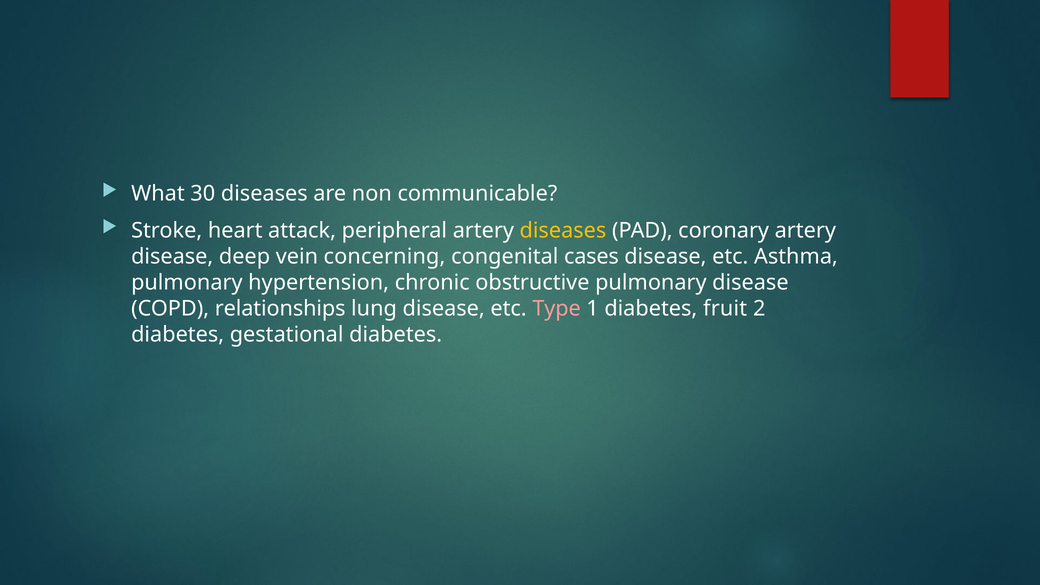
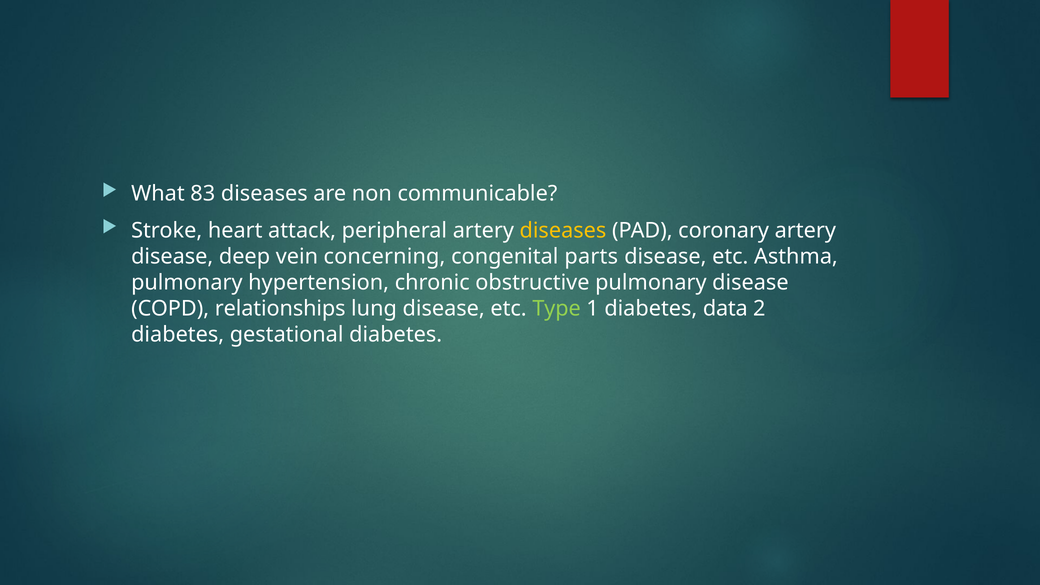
30: 30 -> 83 (203, 194)
cases: cases -> parts (591, 256)
Type colour: pink -> light green (557, 308)
fruit: fruit -> data (725, 308)
